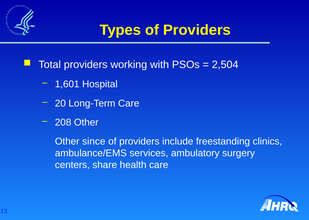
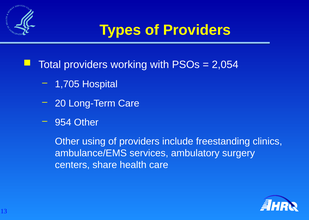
2,504: 2,504 -> 2,054 (225, 65)
1,601: 1,601 -> 1,705 (67, 85)
208: 208 -> 954 (63, 123)
since: since -> using (94, 142)
